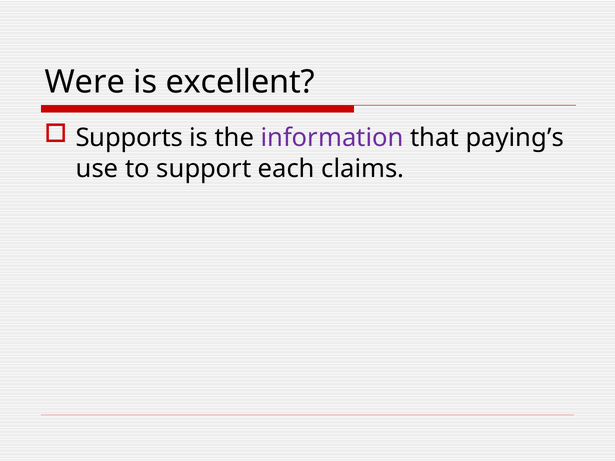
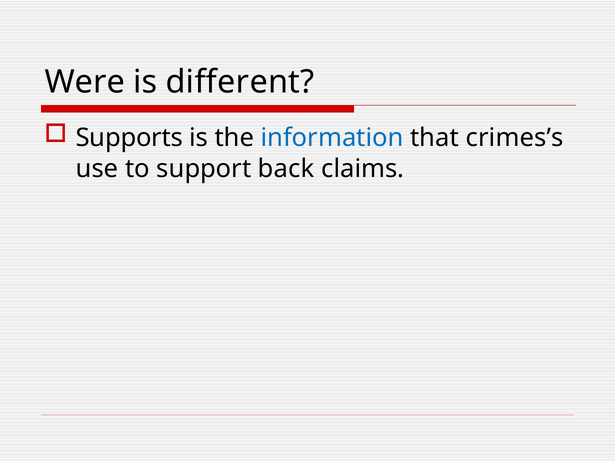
excellent: excellent -> different (240, 82)
information colour: purple -> blue (332, 138)
paying’s: paying’s -> crimes’s (515, 138)
each: each -> back (286, 169)
